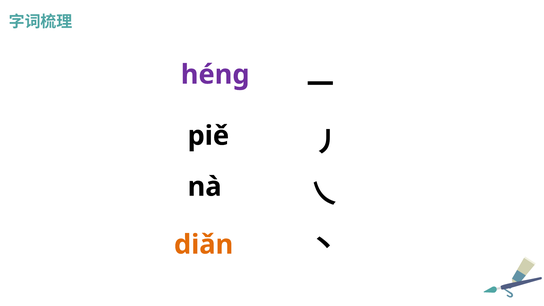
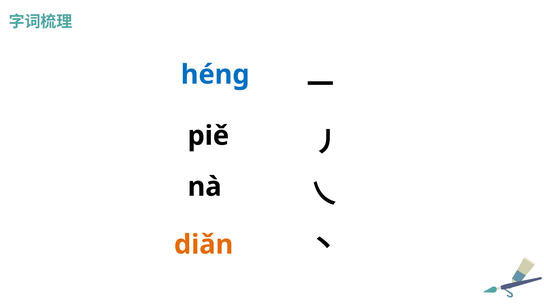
héng colour: purple -> blue (215, 75)
